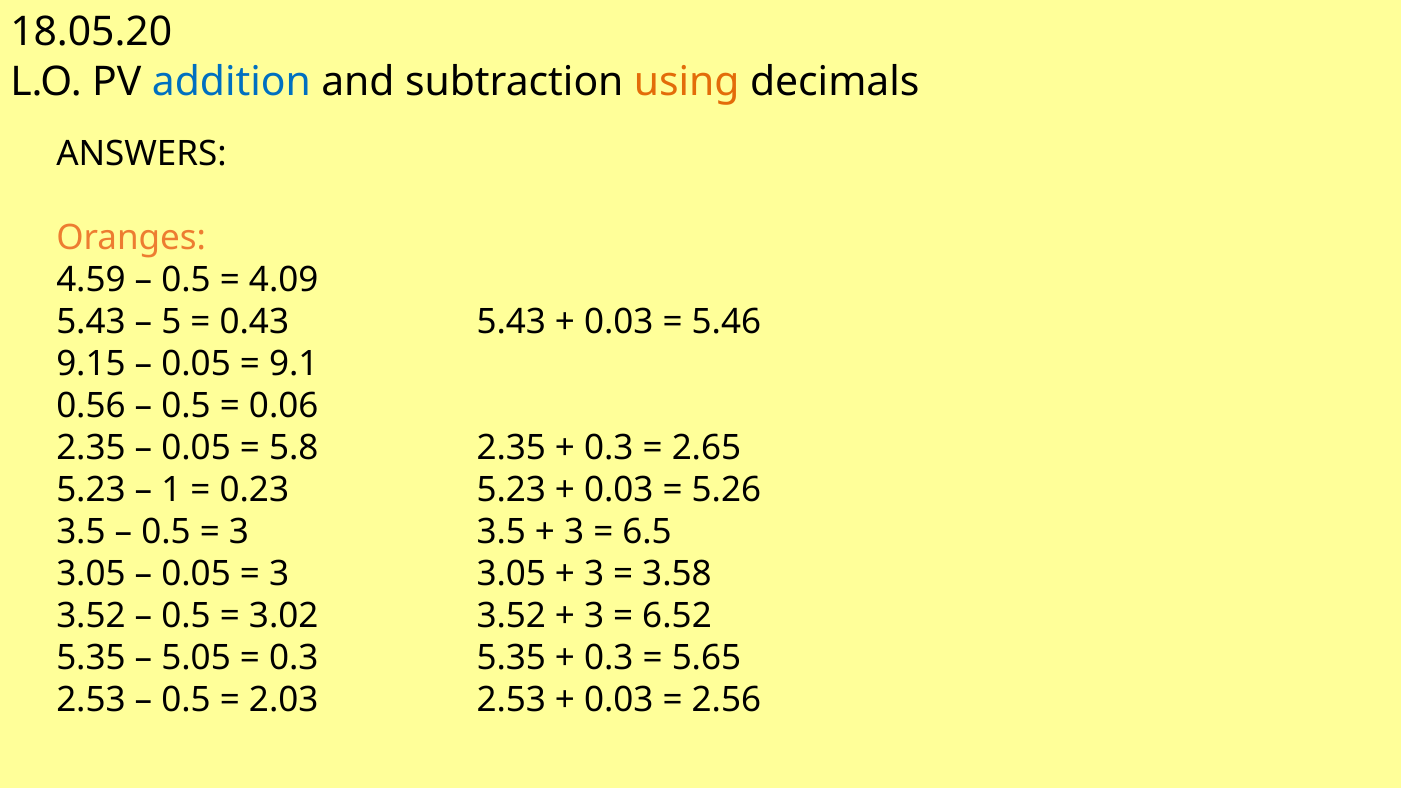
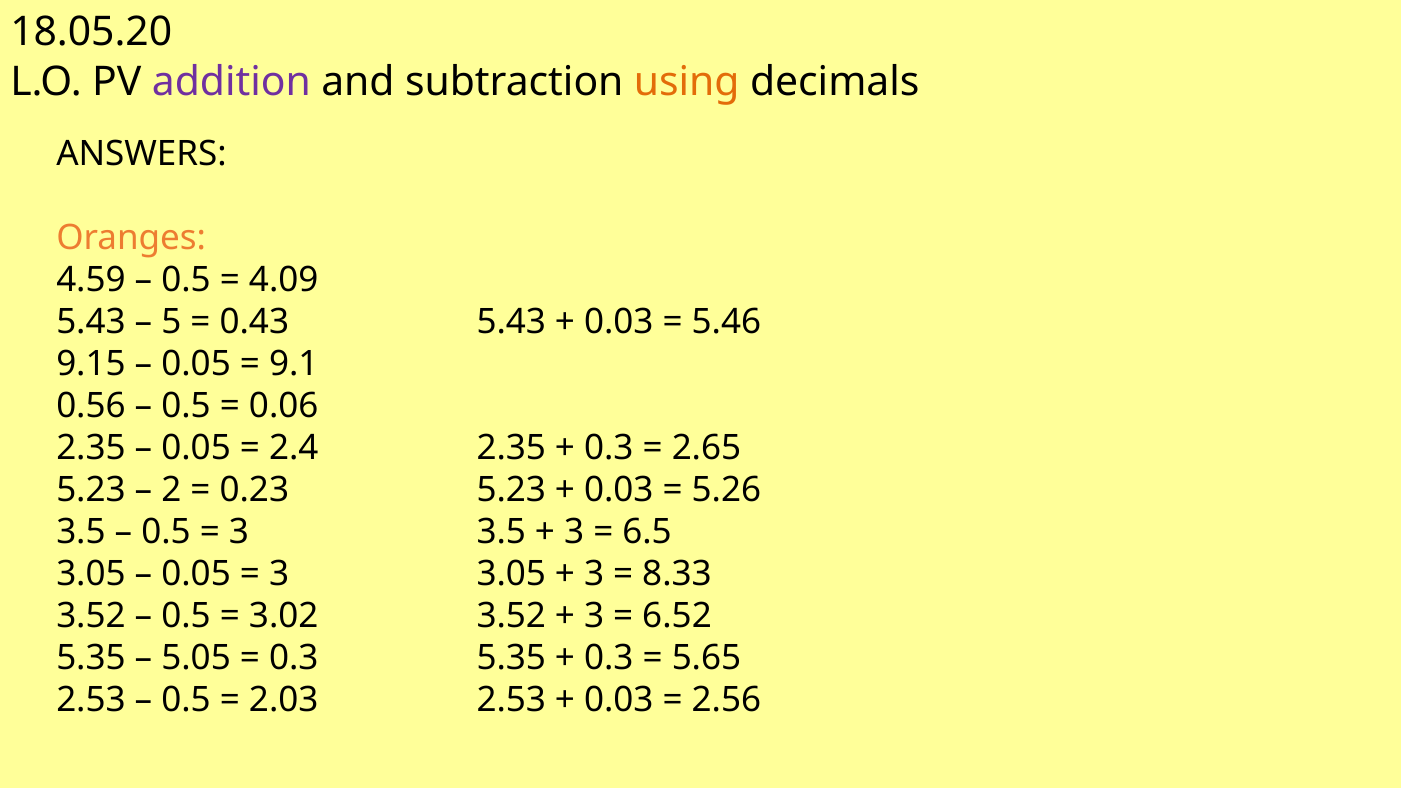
addition colour: blue -> purple (231, 82)
5.8: 5.8 -> 2.4 (294, 448)
1: 1 -> 2 (171, 490)
3.58: 3.58 -> 8.33 (677, 574)
